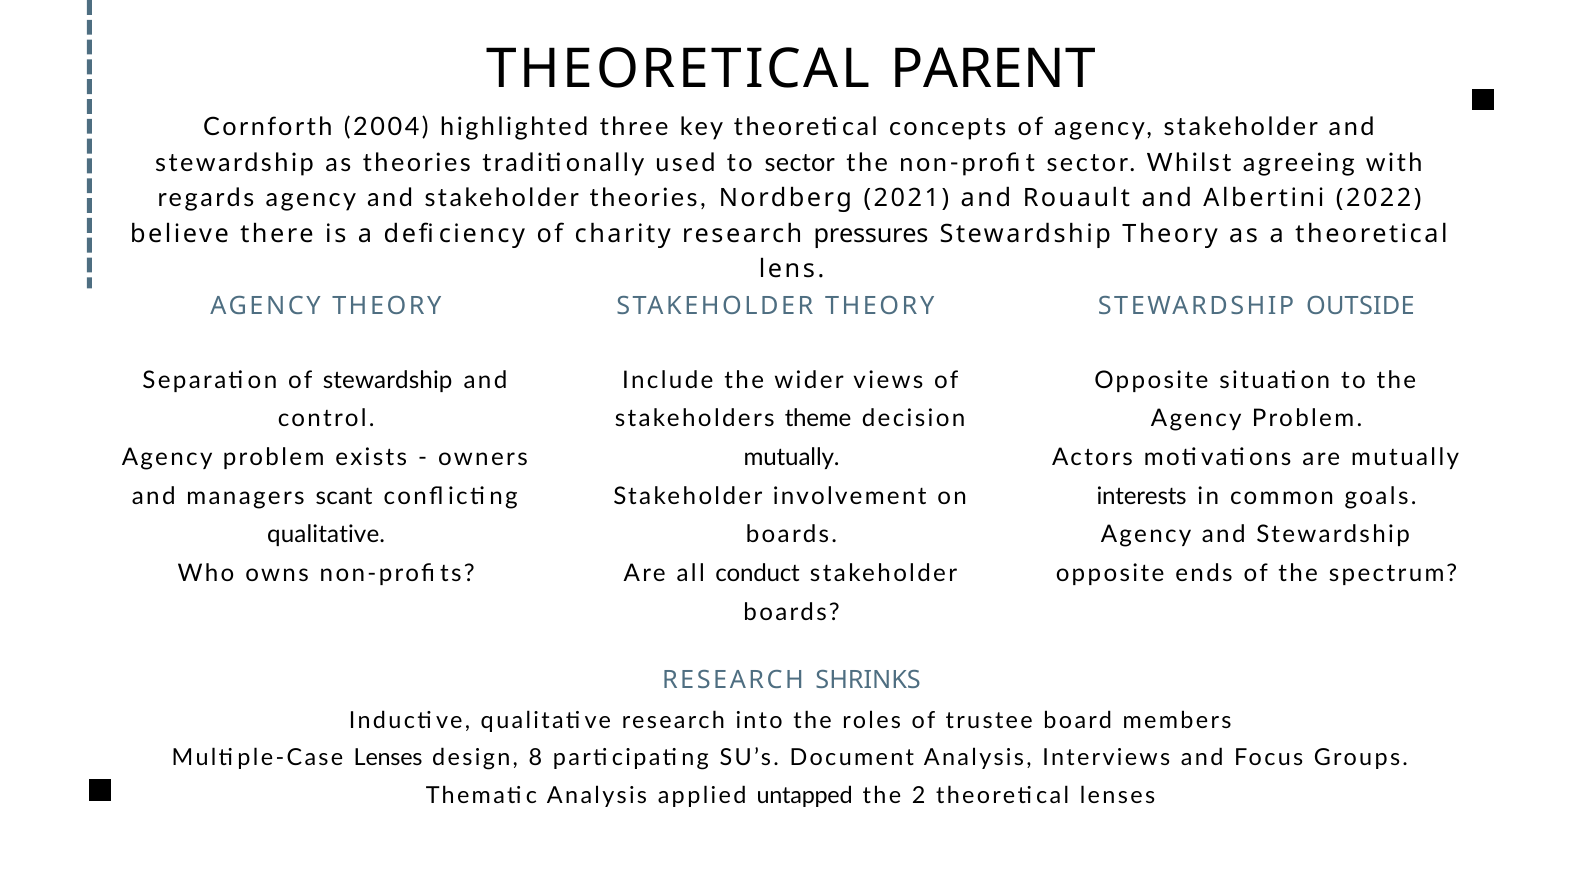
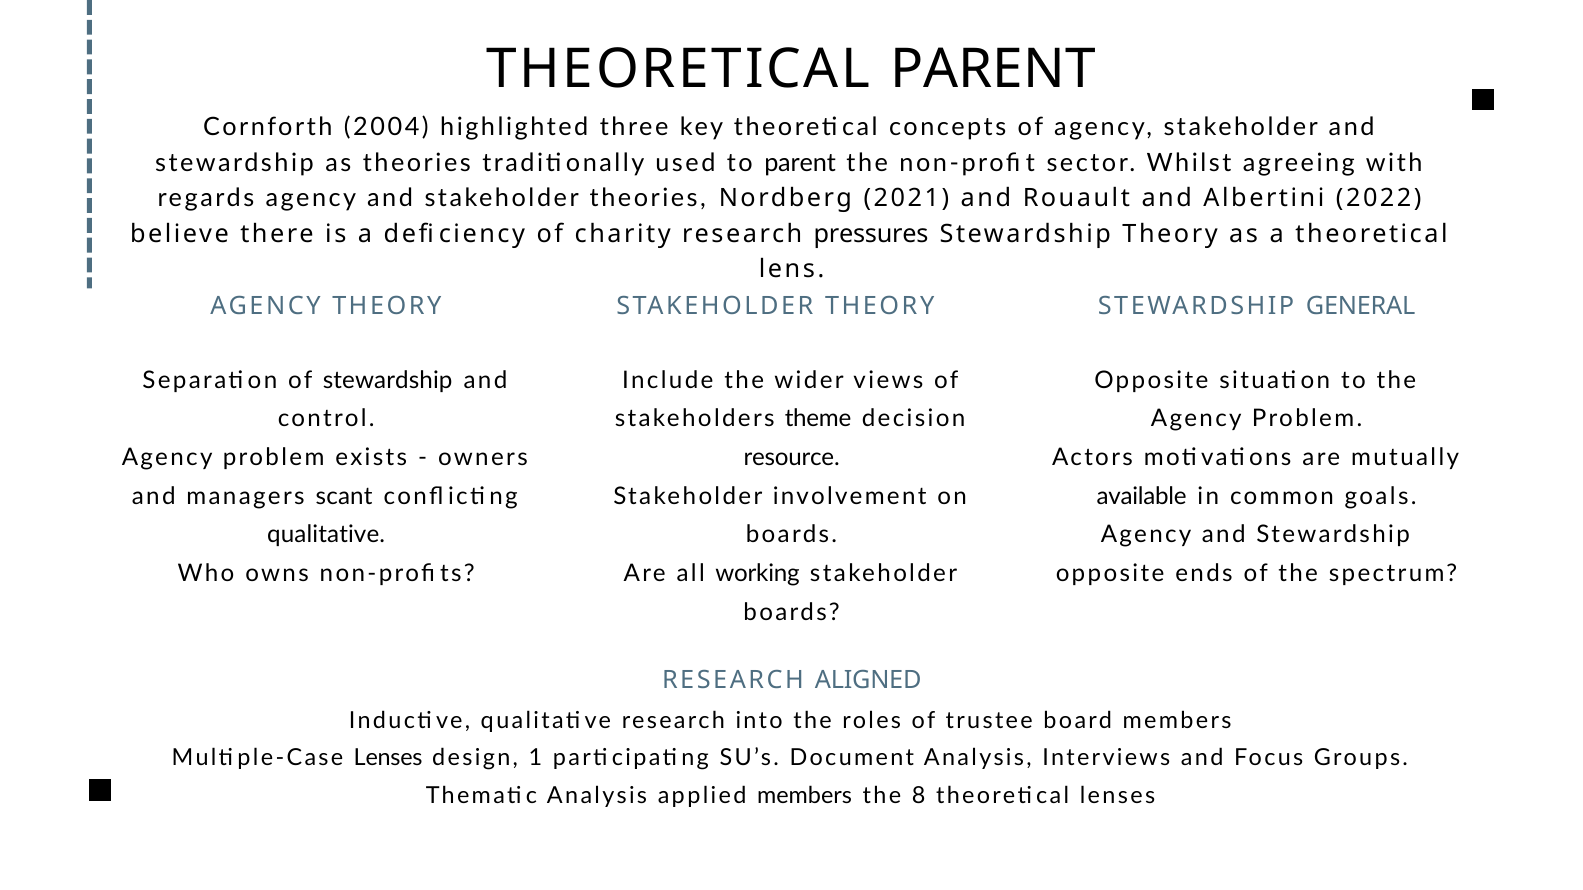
to sector: sector -> parent (800, 163)
OUTSIDE: OUTSIDE -> GENERAL (1361, 306)
mutually: mutually -> resource (792, 458)
interests: interests -> available (1142, 496)
conduct: conduct -> working (758, 574)
SHRINKS: SHRINKS -> ALIGNED (868, 681)
8: 8 -> 1 (535, 759)
applied untapped: untapped -> members (805, 796)
2: 2 -> 8 (919, 796)
